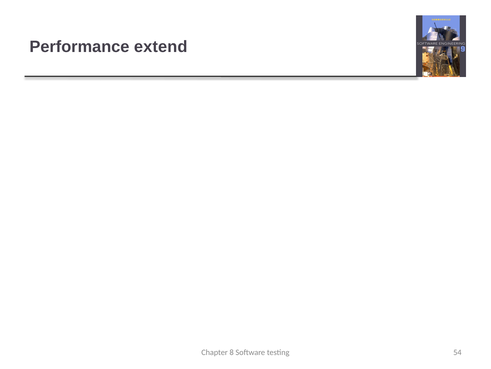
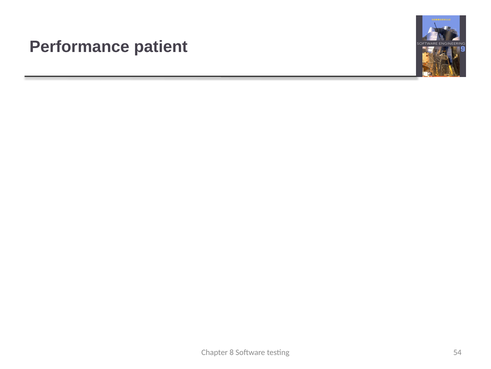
extend: extend -> patient (161, 47)
